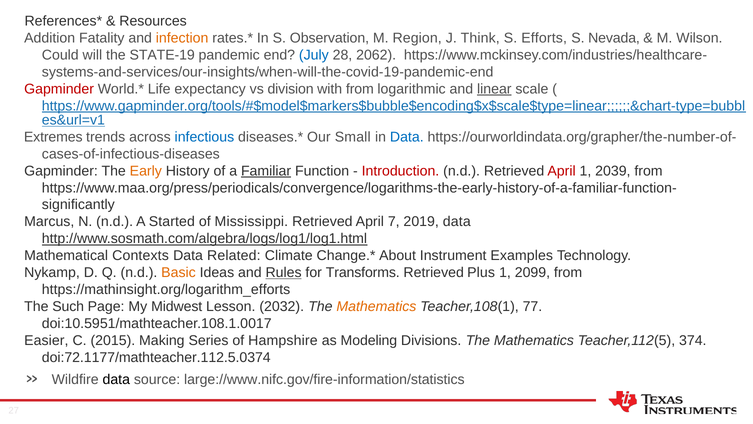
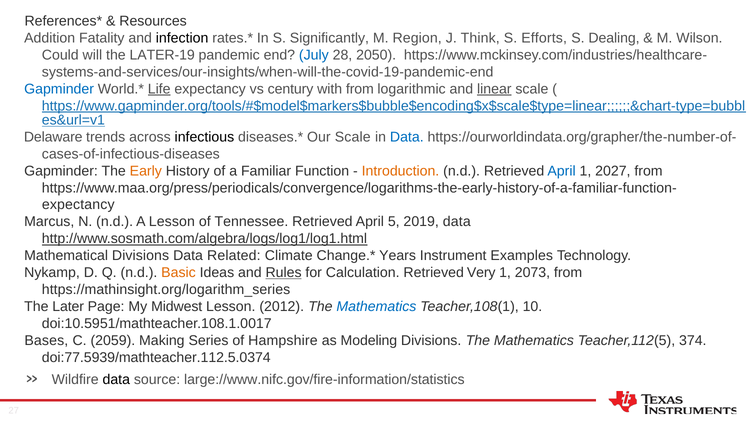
infection colour: orange -> black (182, 38)
Observation: Observation -> Significantly (329, 38)
Nevada: Nevada -> Dealing (614, 38)
STATE-19: STATE-19 -> LATER-19 (162, 55)
2062: 2062 -> 2050 (376, 55)
Gapminder colour: red -> blue (59, 89)
Life underline: none -> present (159, 89)
division: division -> century (291, 89)
Extremes: Extremes -> Delaware (53, 137)
infectious colour: blue -> black (204, 137)
Our Small: Small -> Scale (353, 137)
Familiar underline: present -> none (266, 171)
Introduction colour: red -> orange (400, 171)
April colour: red -> blue (562, 171)
2039: 2039 -> 2027 (613, 171)
significantly: significantly -> expectancy (78, 205)
A Started: Started -> Lesson (172, 222)
Mississippi: Mississippi -> Tennessee (251, 222)
7: 7 -> 5 (394, 222)
Mathematical Contexts: Contexts -> Divisions (141, 255)
About: About -> Years (398, 255)
Transforms: Transforms -> Calculation (363, 272)
Plus: Plus -> Very (481, 272)
2099: 2099 -> 2073 (532, 272)
https://mathinsight.org/logarithm_efforts: https://mathinsight.org/logarithm_efforts -> https://mathinsight.org/logarithm_series (166, 289)
Such: Such -> Later (68, 306)
2032: 2032 -> 2012 (282, 306)
Mathematics colour: orange -> blue (376, 306)
77: 77 -> 10 (532, 306)
Easier: Easier -> Bases (46, 340)
2015: 2015 -> 2059 (113, 340)
doi:72.1177/mathteacher.112.5.0374: doi:72.1177/mathteacher.112.5.0374 -> doi:77.5939/mathteacher.112.5.0374 (156, 357)
